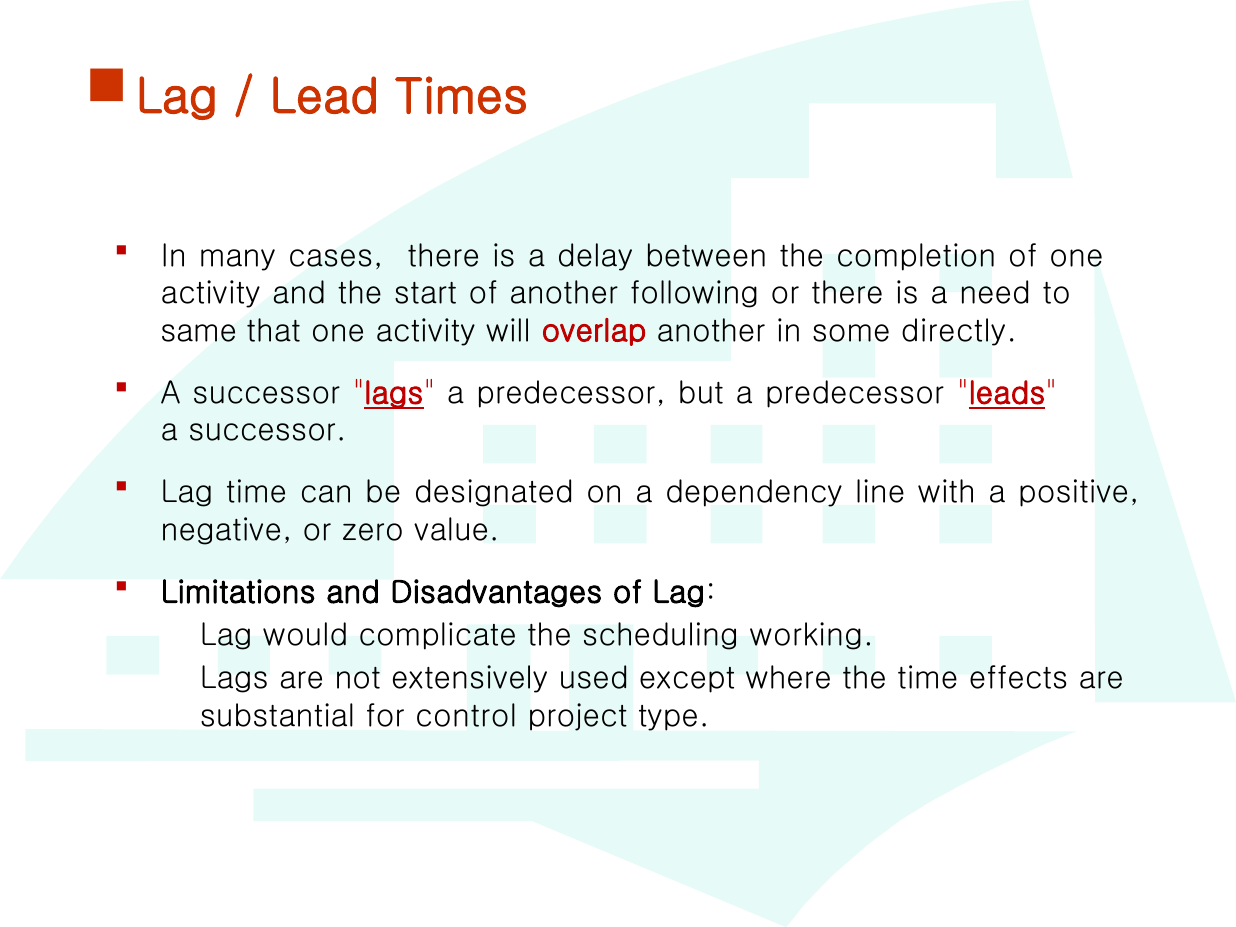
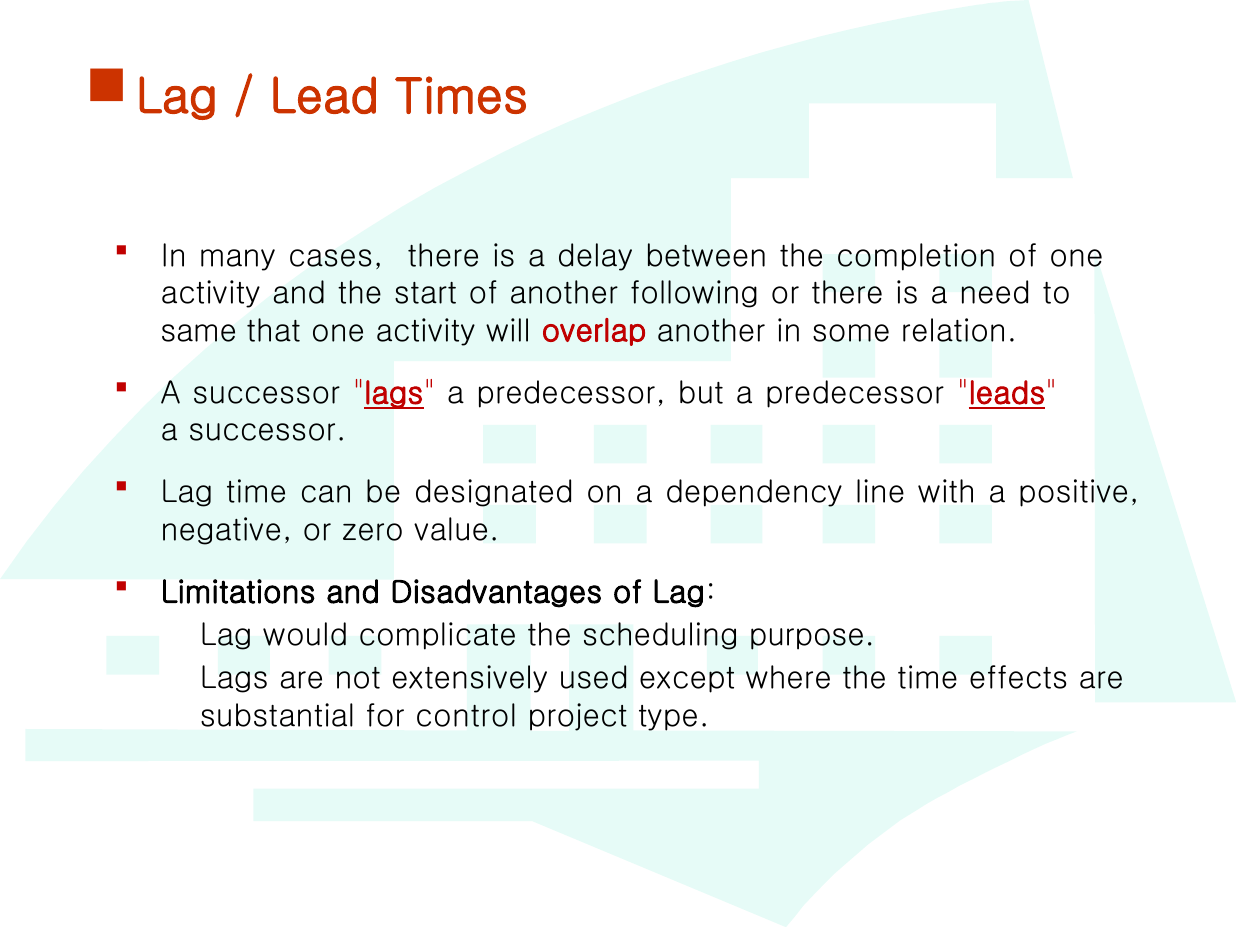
directly: directly -> relation (959, 331)
working: working -> purpose (812, 636)
